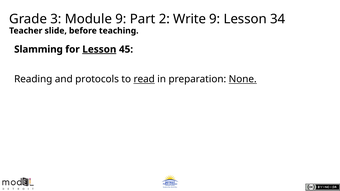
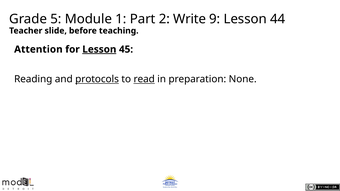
3: 3 -> 5 (56, 19)
Module 9: 9 -> 1 (121, 19)
34: 34 -> 44 (278, 19)
Slamming: Slamming -> Attention (38, 49)
protocols underline: none -> present (97, 79)
None underline: present -> none (243, 79)
